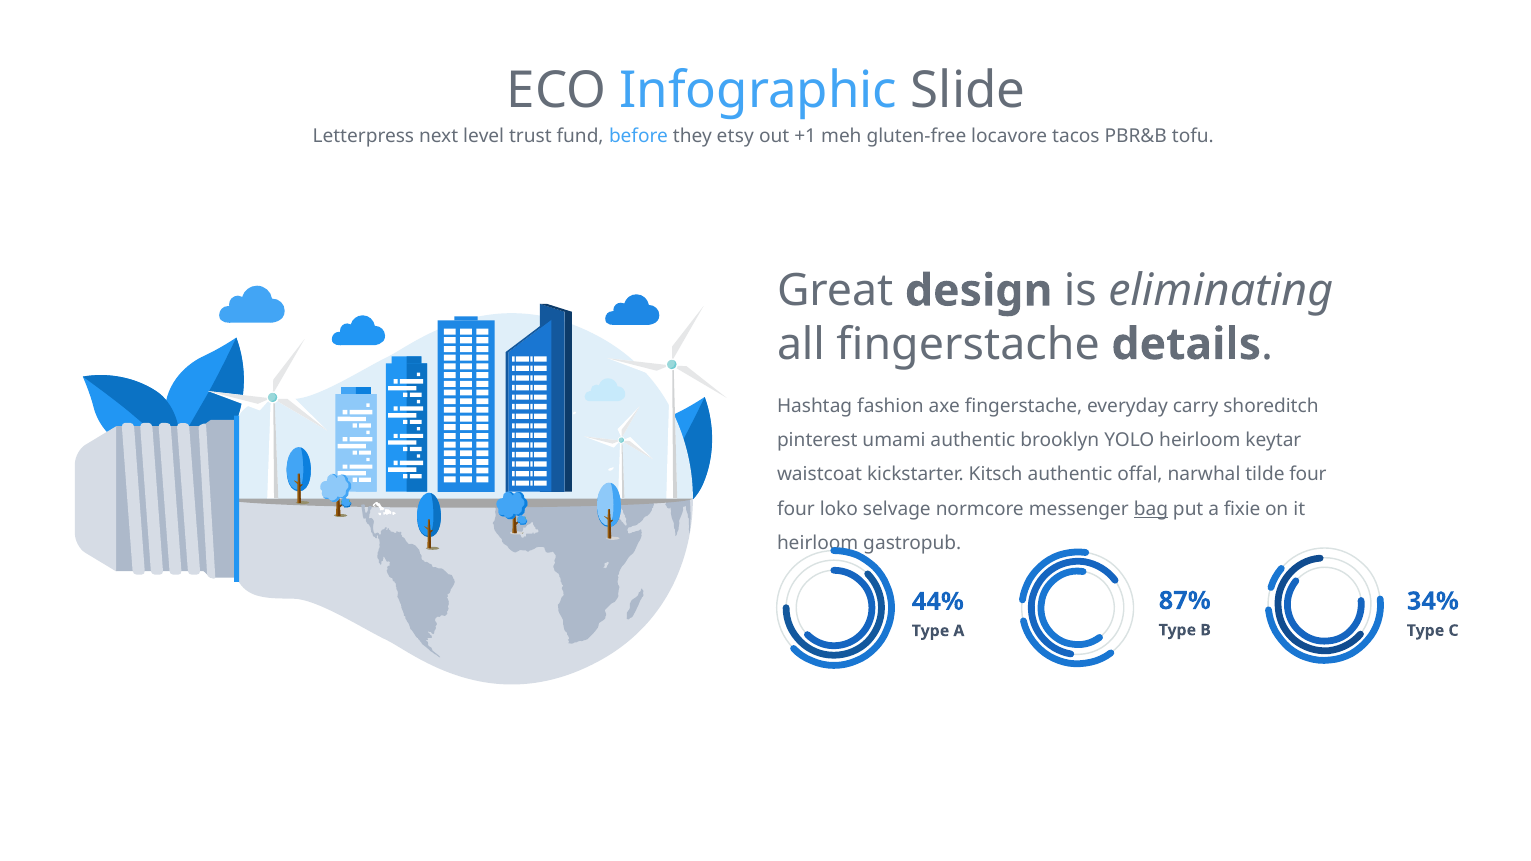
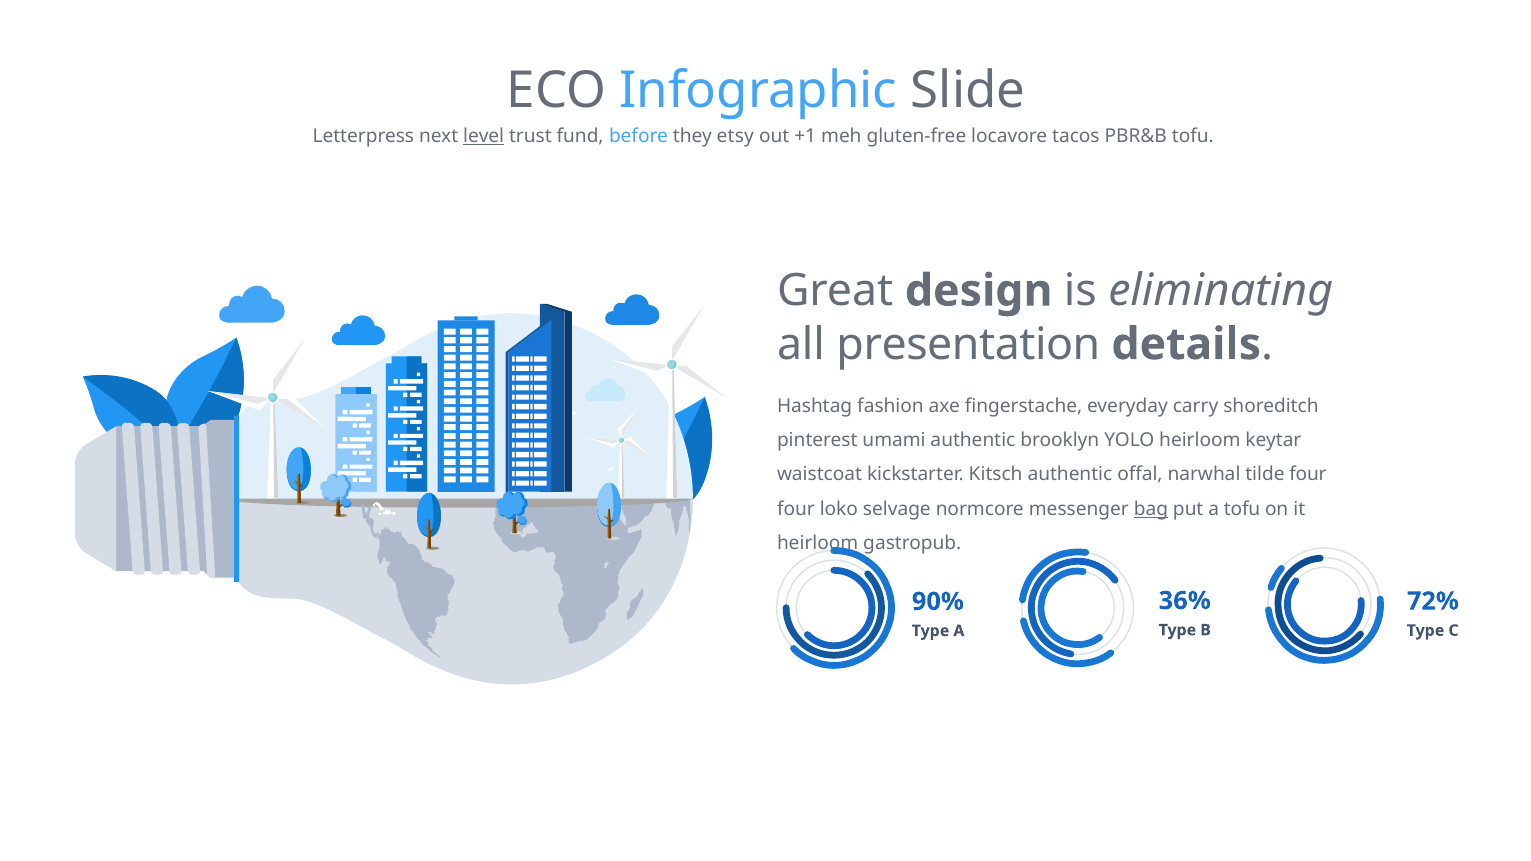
level underline: none -> present (484, 136)
all fingerstache: fingerstache -> presentation (968, 345)
a fixie: fixie -> tofu (1242, 509)
87%: 87% -> 36% (1185, 601)
34%: 34% -> 72% (1433, 601)
44%: 44% -> 90% (938, 602)
